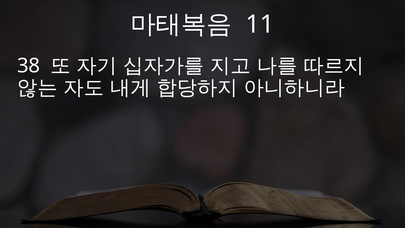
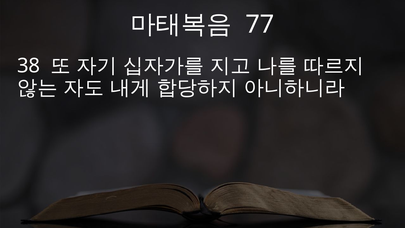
11: 11 -> 77 (260, 24)
